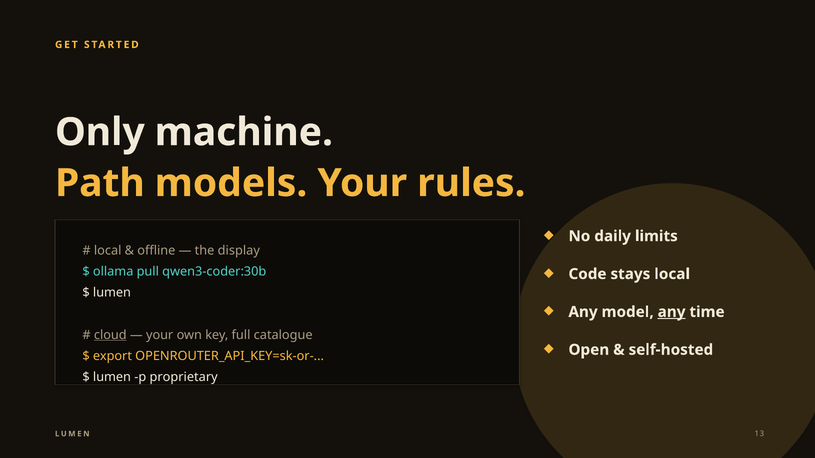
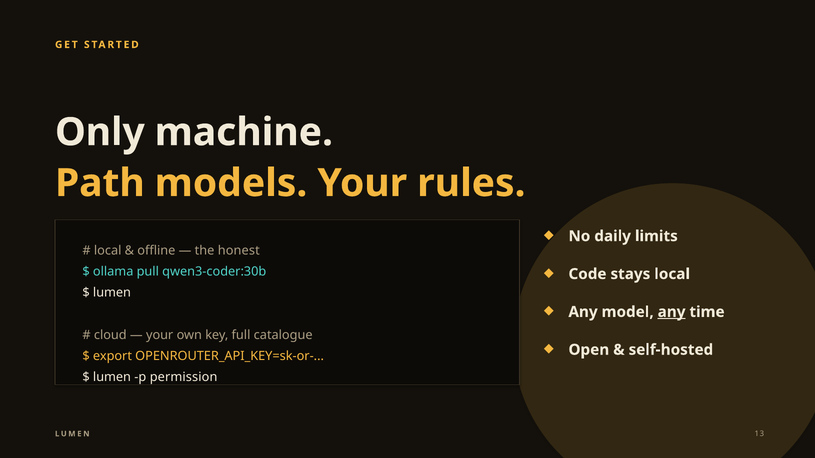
display: display -> honest (239, 251)
cloud underline: present -> none (110, 335)
proprietary: proprietary -> permission (184, 377)
